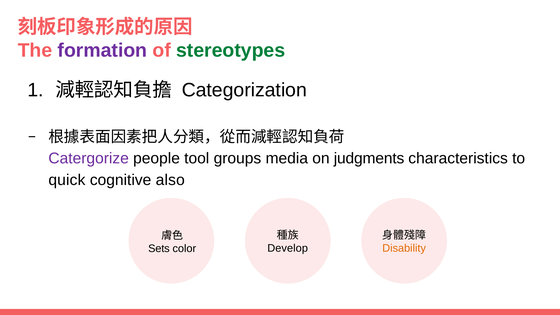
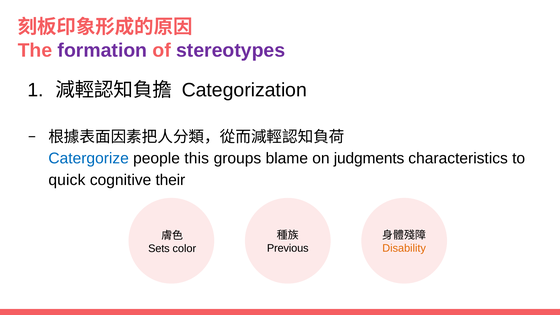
stereotypes colour: green -> purple (231, 50)
Catergorize colour: purple -> blue (89, 159)
tool: tool -> this (197, 159)
media: media -> blame (287, 159)
also: also -> their (170, 180)
Develop: Develop -> Previous (288, 248)
